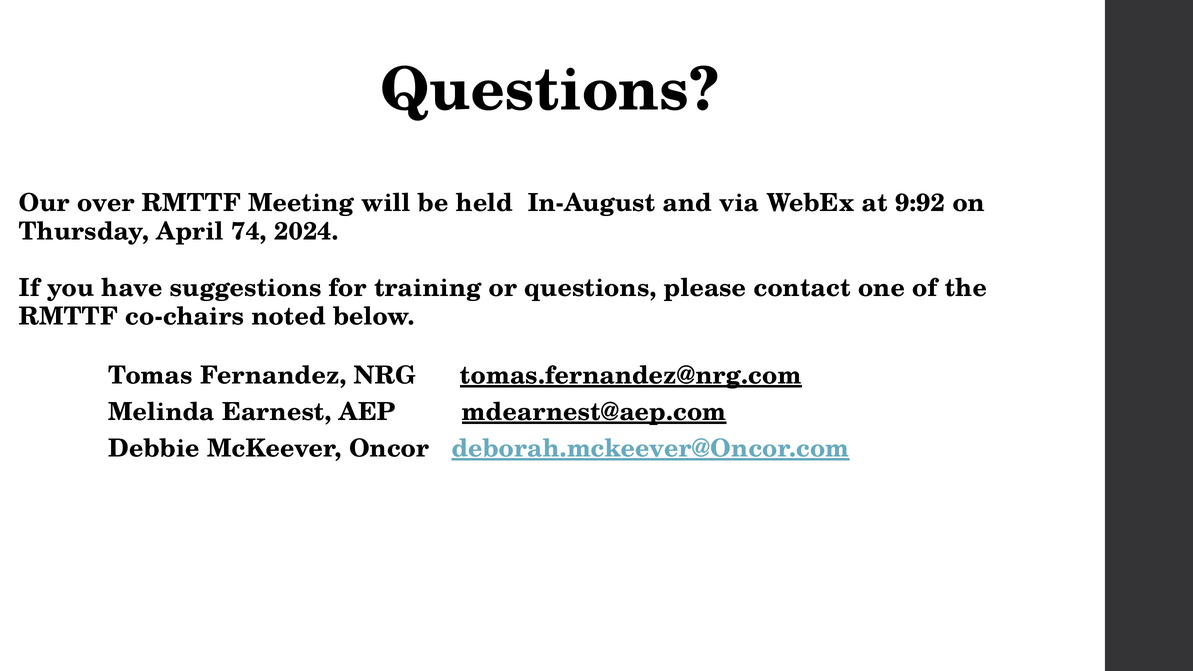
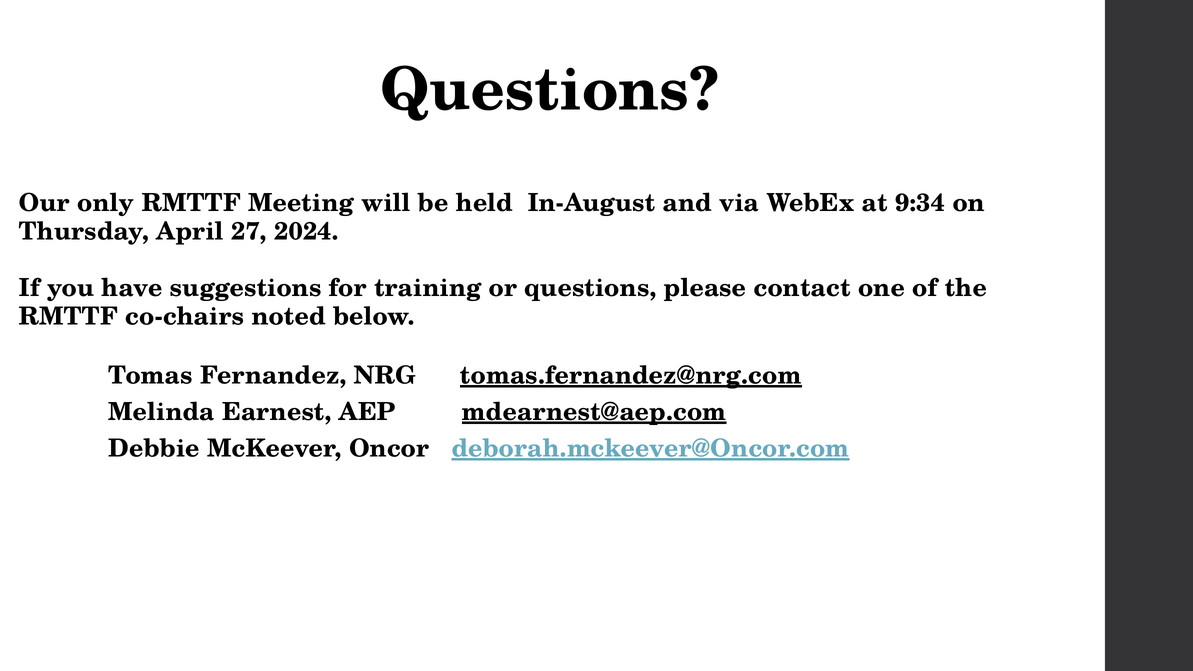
over: over -> only (106, 203)
9:92: 9:92 -> 9:34 (920, 203)
74: 74 -> 27 (249, 232)
